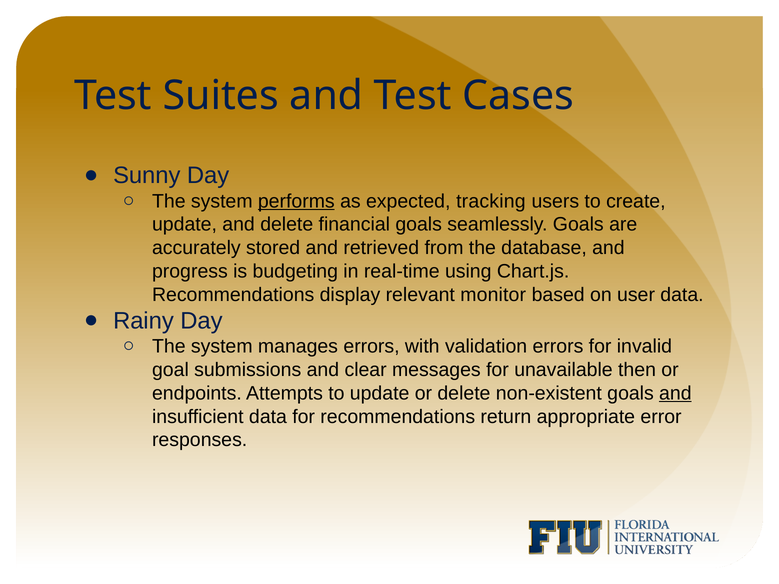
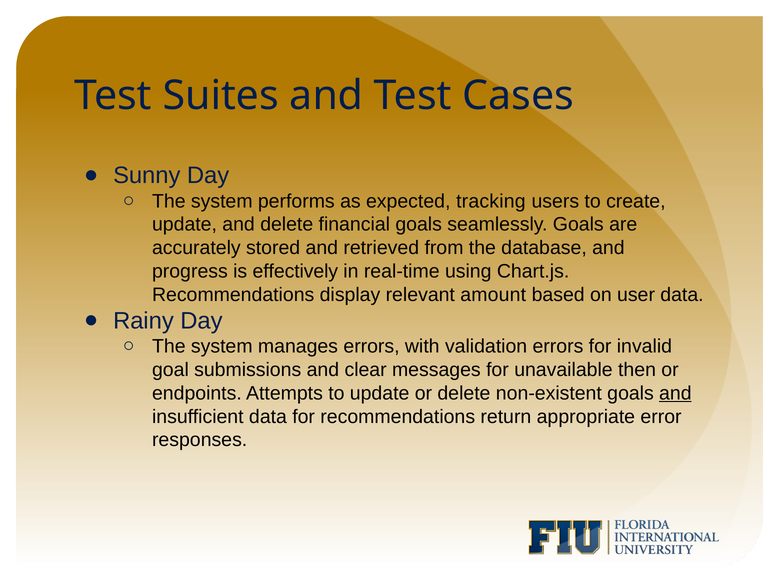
performs underline: present -> none (296, 201)
budgeting: budgeting -> effectively (295, 271)
monitor: monitor -> amount (493, 295)
